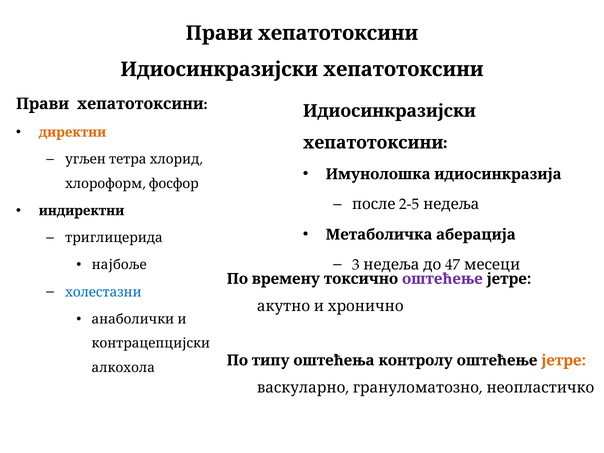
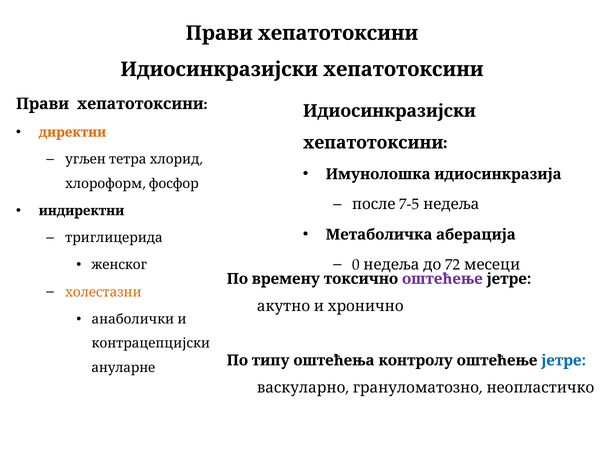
2-5: 2-5 -> 7-5 (409, 204)
3: 3 -> 0 (356, 265)
47: 47 -> 72 (453, 265)
најбоље: најбоље -> женског (119, 265)
холестазни colour: blue -> orange (103, 292)
јетре colour: orange -> blue (564, 360)
алкохола: алкохола -> ануларне (123, 368)
